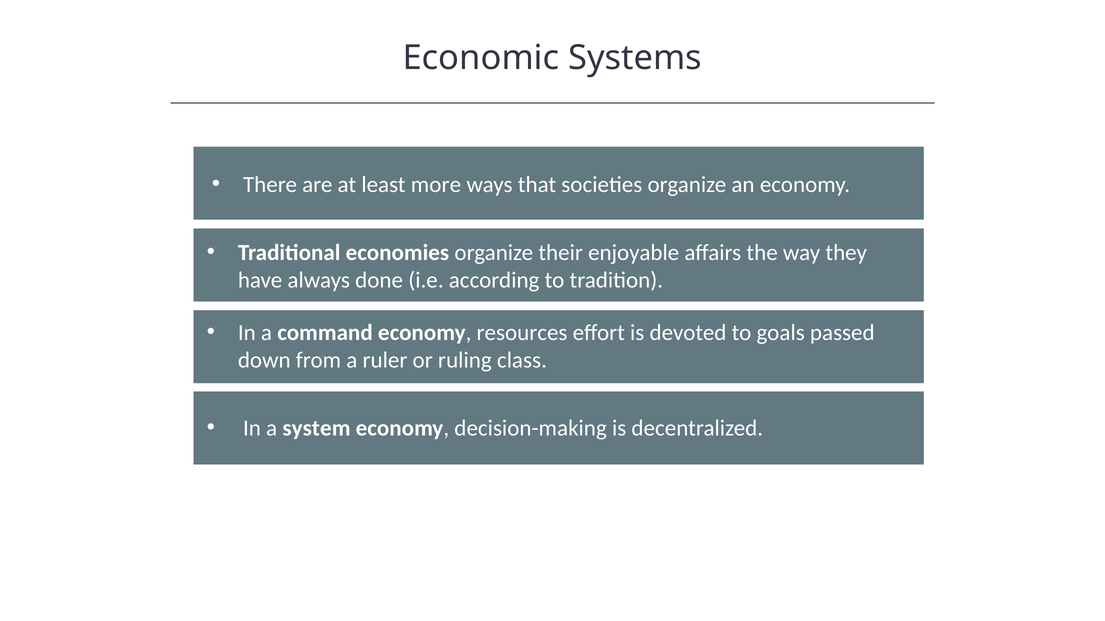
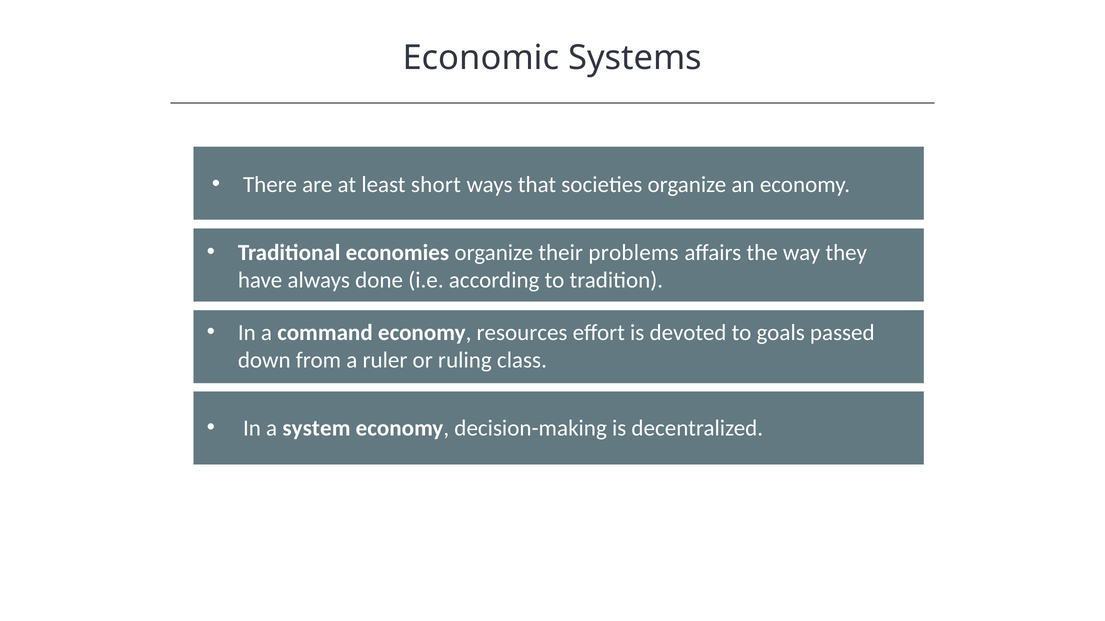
more: more -> short (436, 185)
enjoyable: enjoyable -> problems (634, 253)
